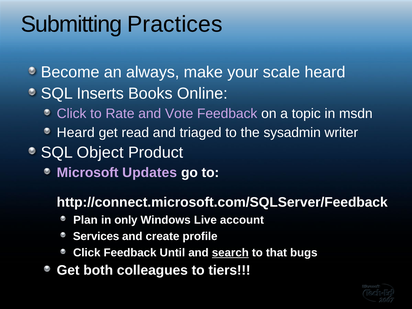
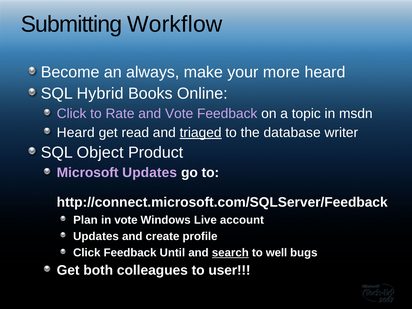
Practices: Practices -> Workflow (175, 24)
scale: scale -> more (281, 72)
Inserts: Inserts -> Hybrid (100, 94)
triaged underline: none -> present (201, 133)
sysadmin: sysadmin -> database (292, 133)
in only: only -> vote (126, 220)
Services: Services -> Updates (96, 236)
that: that -> well (277, 253)
tiers: tiers -> user (229, 270)
